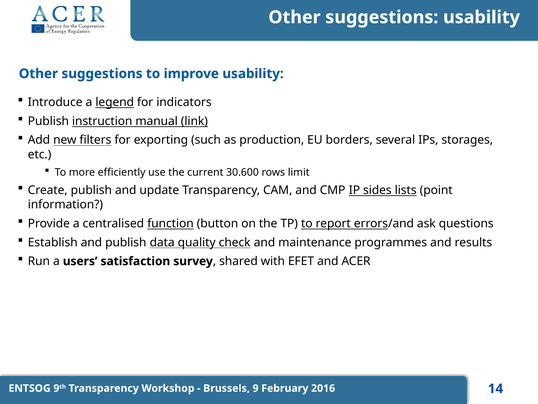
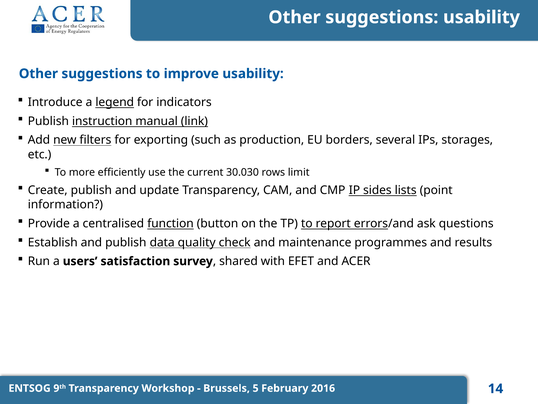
30.600: 30.600 -> 30.030 (242, 172)
9: 9 -> 5 (256, 388)
